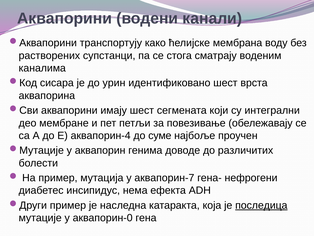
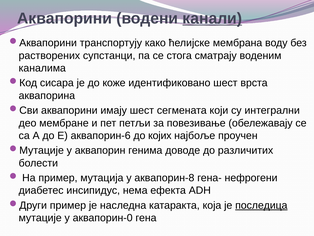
канали underline: none -> present (212, 18)
урин: урин -> коже (114, 83)
аквапорин-4: аквапорин-4 -> аквапорин-6 (101, 135)
суме: суме -> којих (160, 135)
аквапорин-7: аквапорин-7 -> аквапорин-8 (164, 178)
